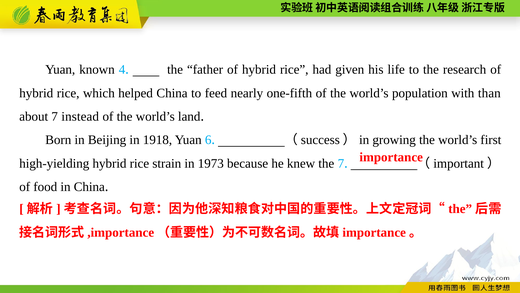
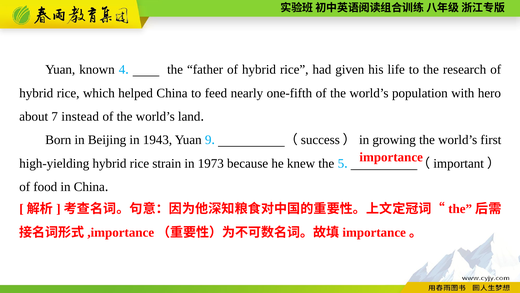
than: than -> hero (489, 93)
1918: 1918 -> 1943 (158, 140)
6: 6 -> 9 (208, 140)
the 7: 7 -> 5 (341, 163)
